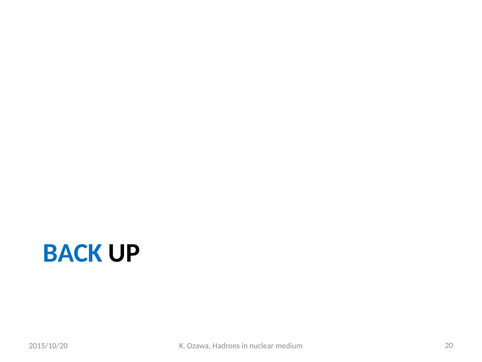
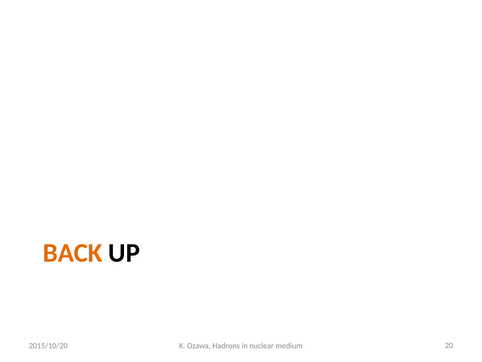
BACK colour: blue -> orange (73, 253)
